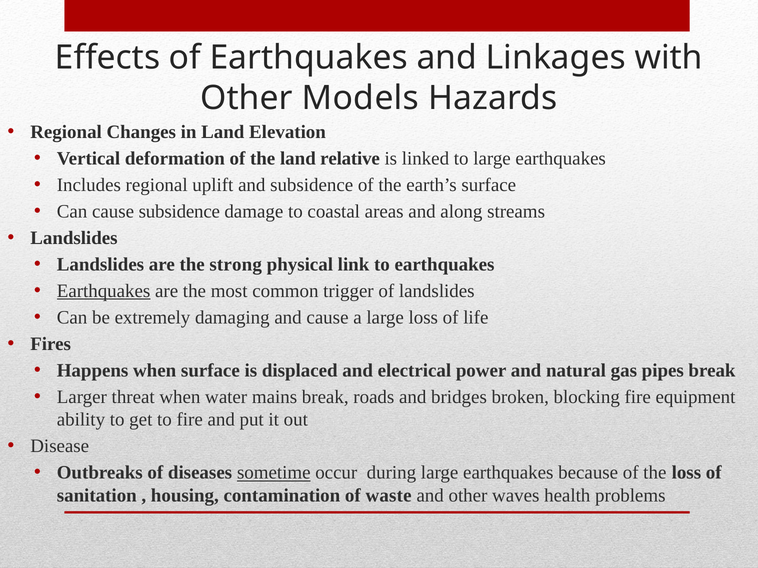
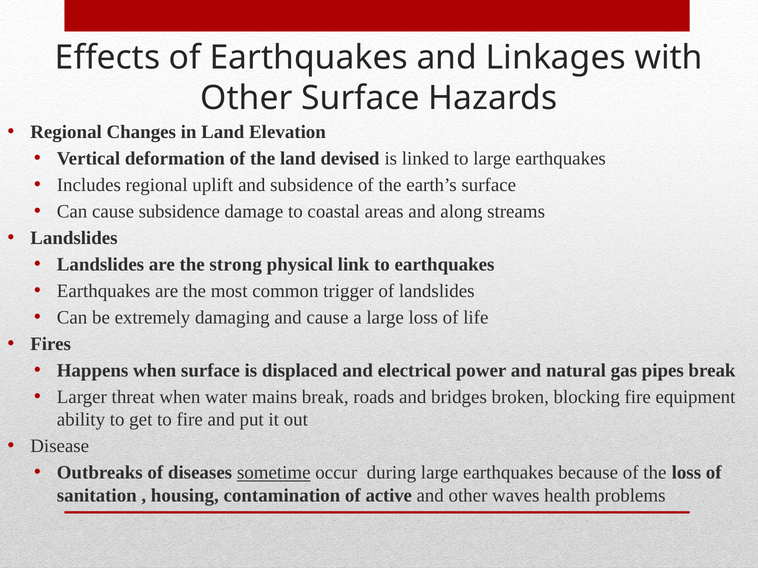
Other Models: Models -> Surface (361, 98)
relative: relative -> devised (350, 159)
Earthquakes underline: present -> none (104, 291)
waste: waste -> active (389, 496)
